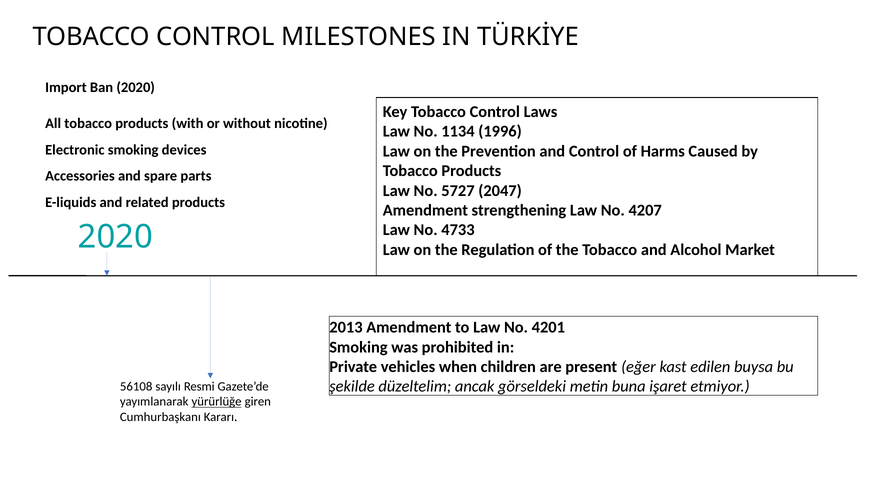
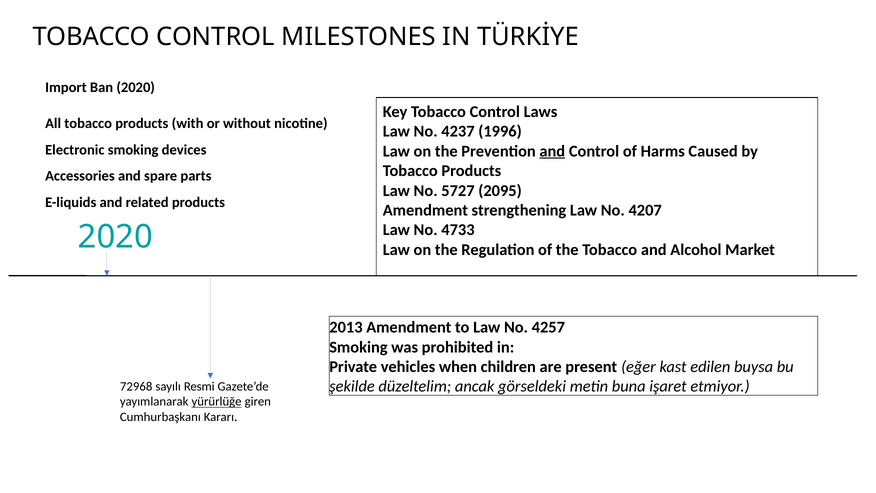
1134: 1134 -> 4237 (458, 131)
and underline: none -> present (552, 151)
2047: 2047 -> 2095 (500, 191)
4201: 4201 -> 4257 (548, 327)
56108: 56108 -> 72968 (136, 386)
